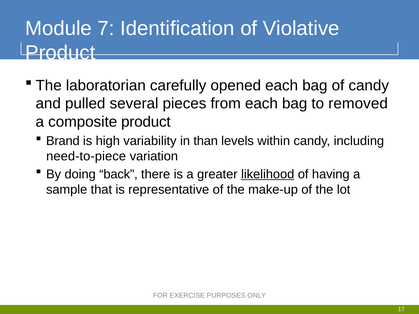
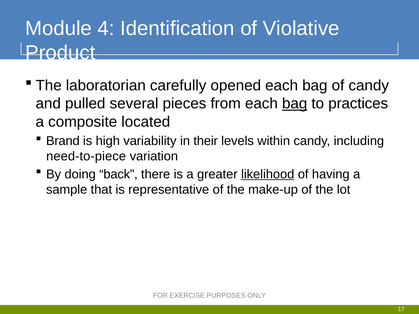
7: 7 -> 4 (106, 28)
bag underline: none -> present (295, 104)
removed: removed -> practices (358, 104)
composite product: product -> located (146, 122)
than: than -> their (206, 141)
